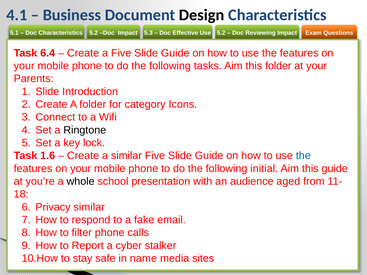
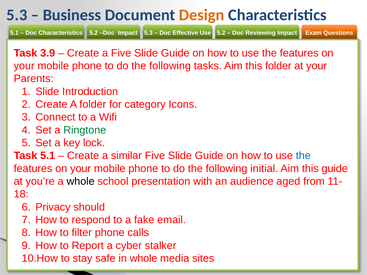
4.1: 4.1 -> 5.3 (17, 15)
Design colour: black -> orange (202, 15)
6.4: 6.4 -> 3.9 (48, 53)
Ringtone colour: black -> green (85, 130)
Task 1.6: 1.6 -> 5.1 (48, 156)
Privacy similar: similar -> should (89, 207)
in name: name -> whole (144, 259)
